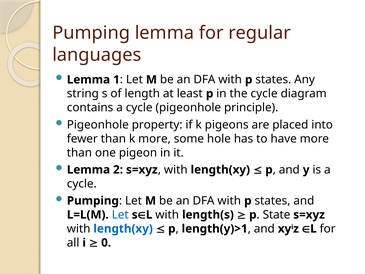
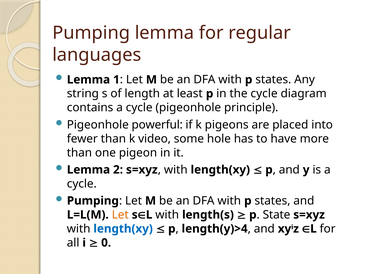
property: property -> powerful (157, 125)
k more: more -> video (155, 139)
Let colour: blue -> orange (120, 215)
length(y)>1: length(y)>1 -> length(y)>4 (215, 229)
